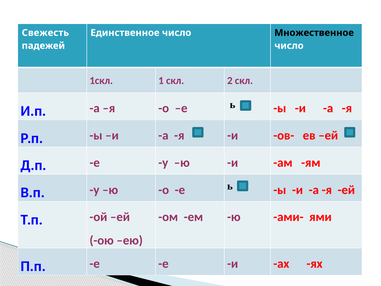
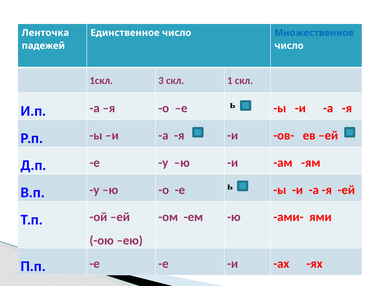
Свежесть: Свежесть -> Ленточка (45, 33)
Множественное colour: black -> blue (314, 33)
1: 1 -> 3 (161, 80)
2: 2 -> 1 (230, 80)
